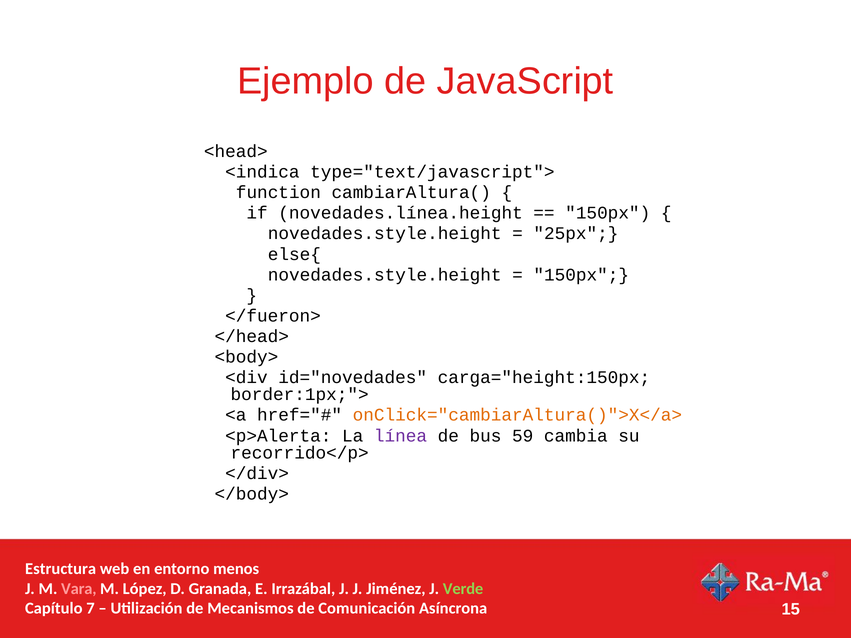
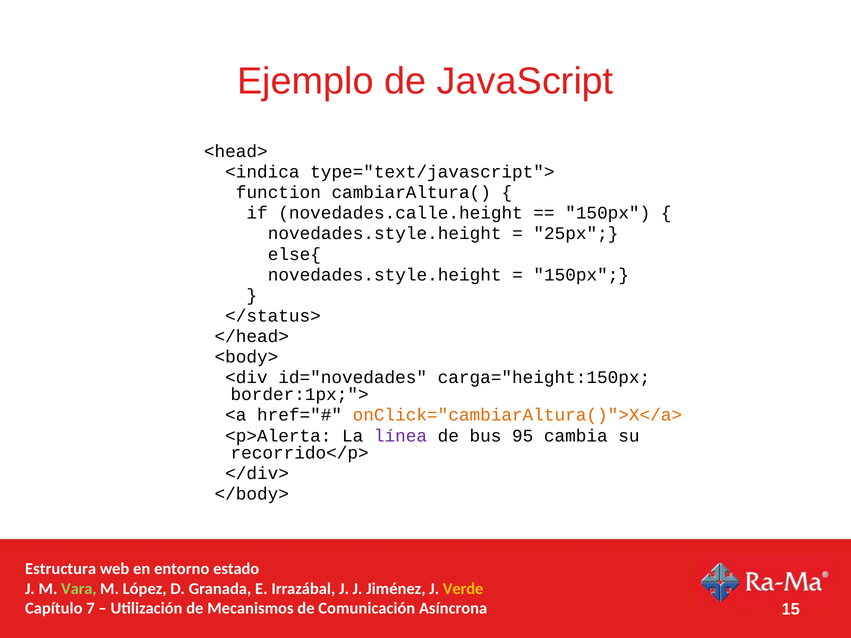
novedades.línea.height: novedades.línea.height -> novedades.calle.height (401, 213)
</fueron>: </fueron> -> </status> (273, 316)
59: 59 -> 95 (523, 436)
menos: menos -> estado (236, 569)
Vara colour: pink -> light green (79, 589)
Verde colour: light green -> yellow (463, 589)
